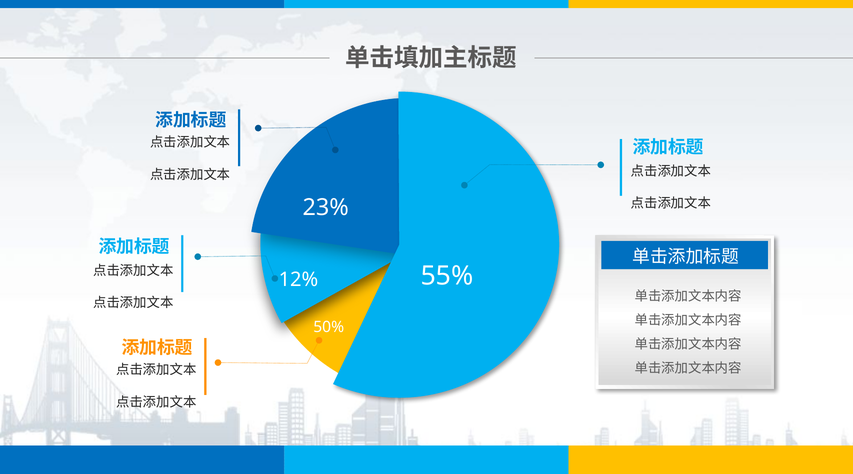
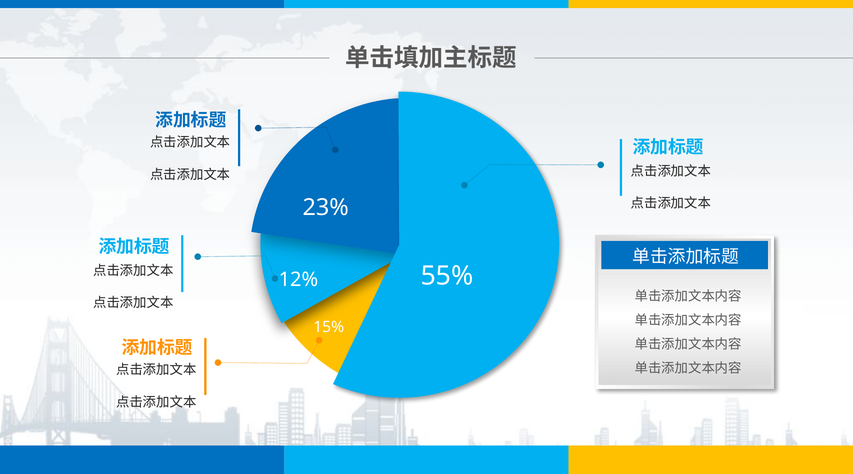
50%: 50% -> 15% (329, 327)
